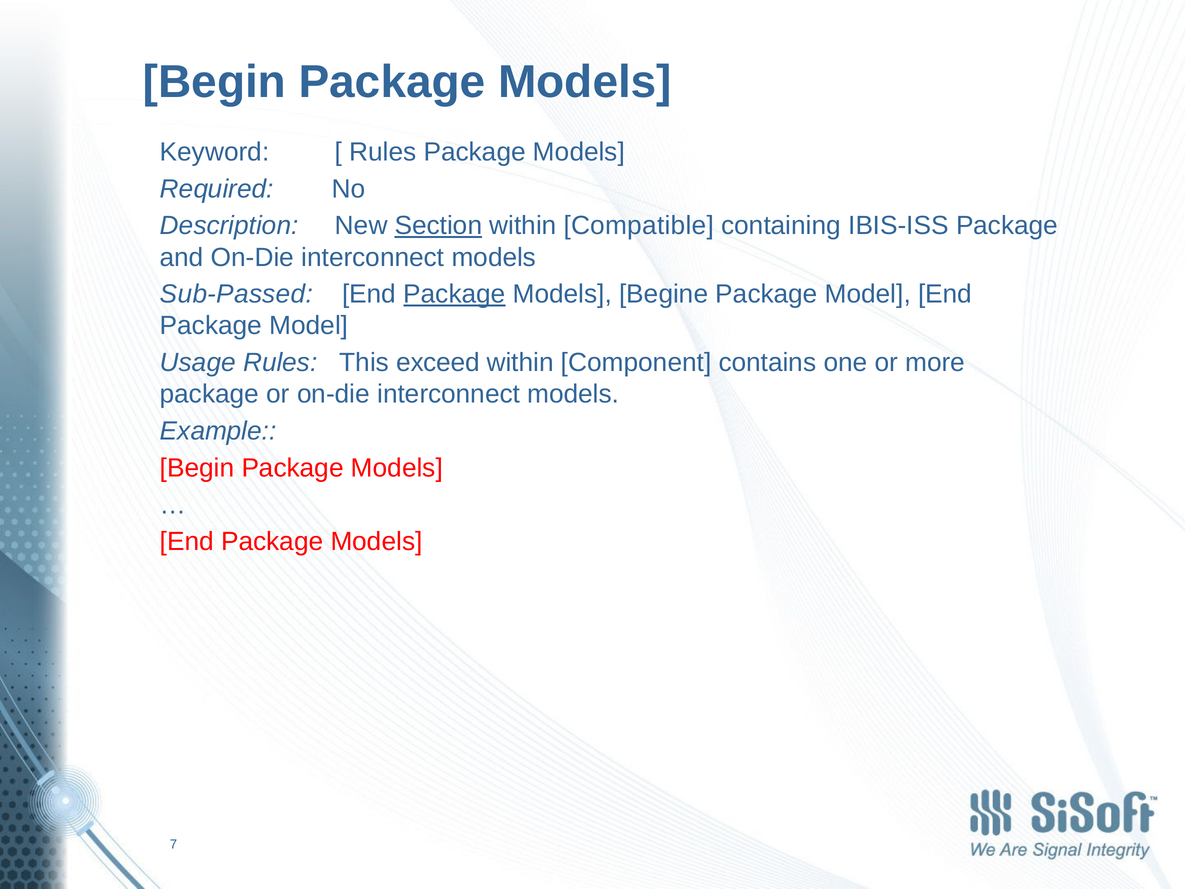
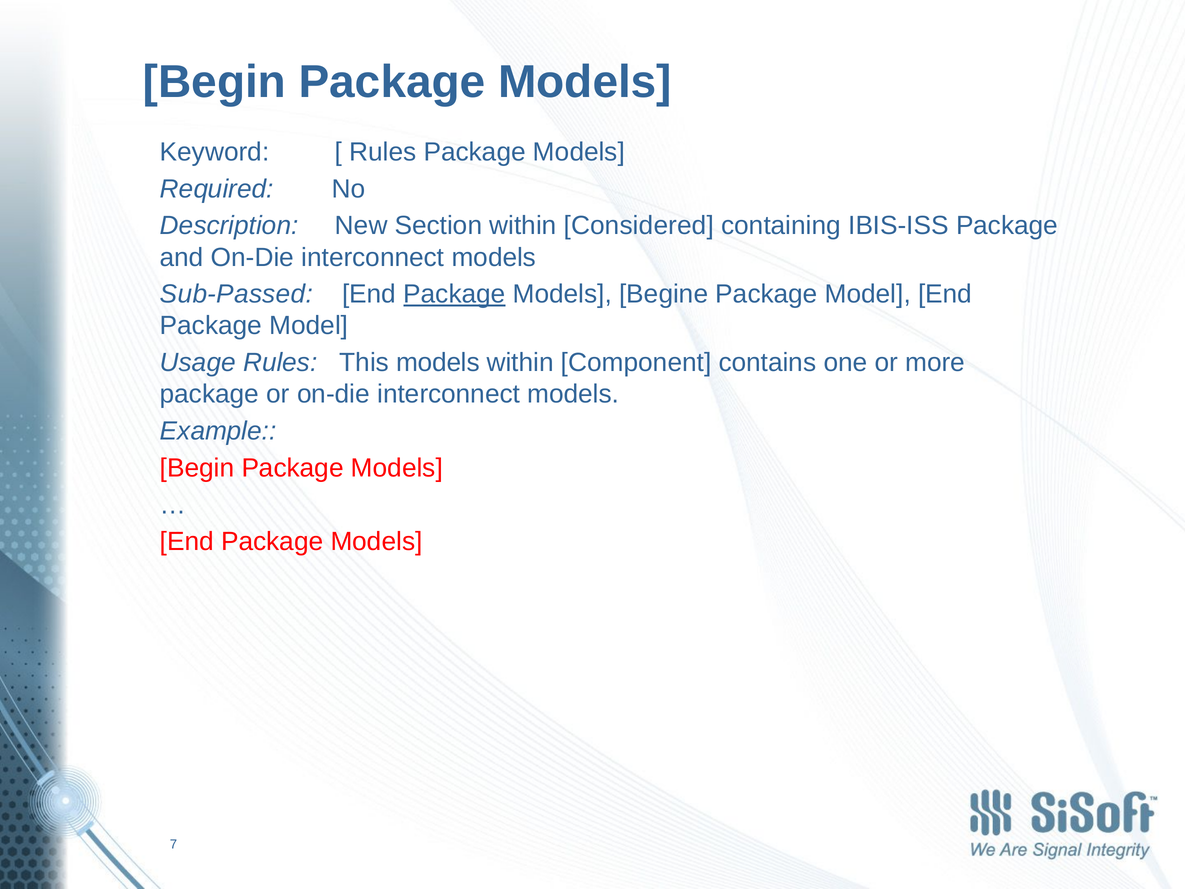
Section underline: present -> none (438, 226)
Compatible: Compatible -> Considered (639, 226)
This exceed: exceed -> models (438, 363)
